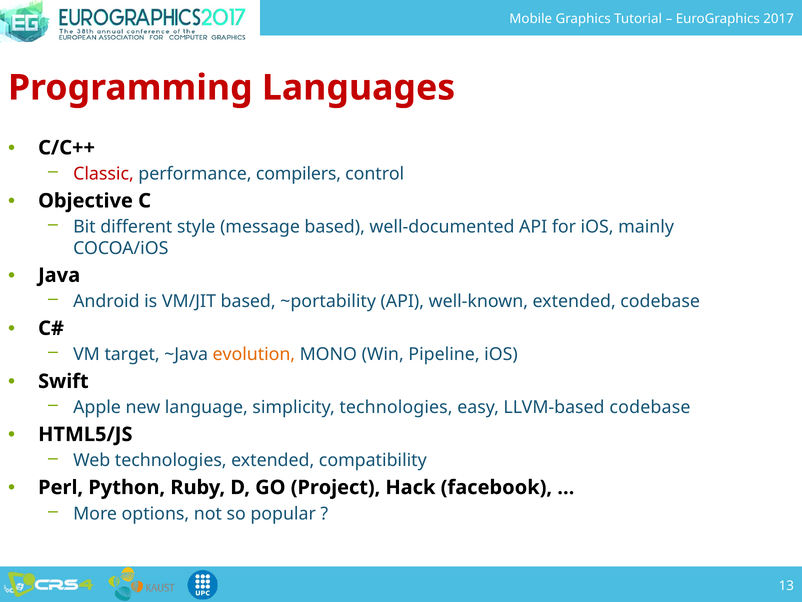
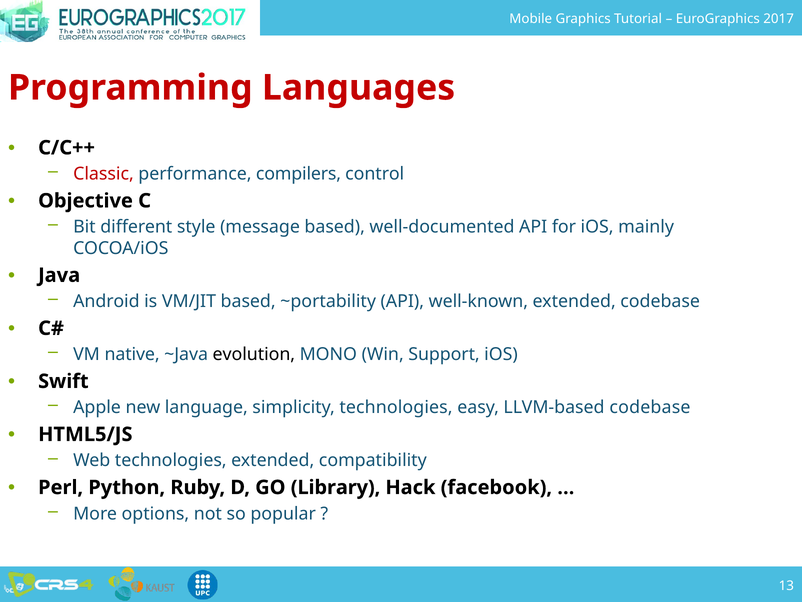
target: target -> native (132, 354)
evolution colour: orange -> black (254, 354)
Pipeline: Pipeline -> Support (444, 354)
Project: Project -> Library (336, 487)
